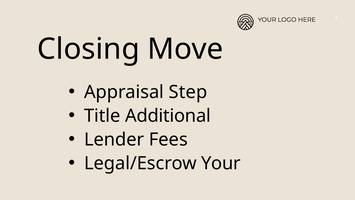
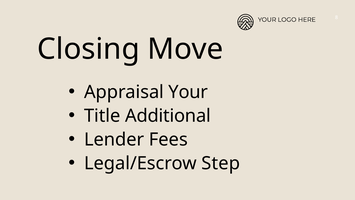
Appraisal Step: Step -> Your (188, 92)
Legal/Escrow Your: Your -> Step (221, 163)
